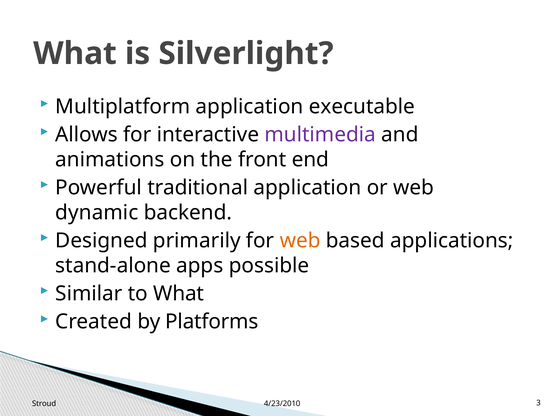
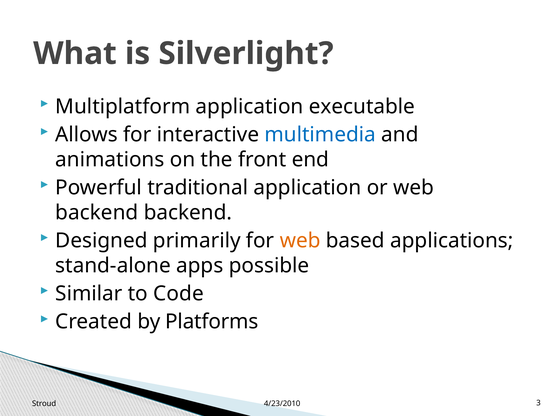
multimedia colour: purple -> blue (320, 134)
dynamic: dynamic -> backend (97, 212)
to What: What -> Code (179, 293)
